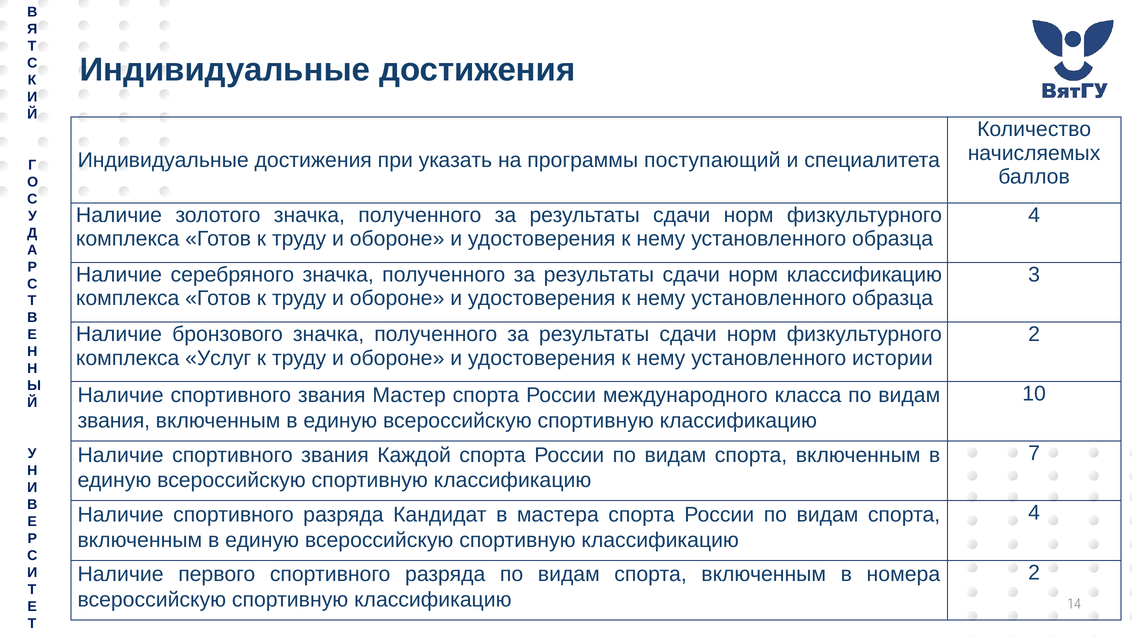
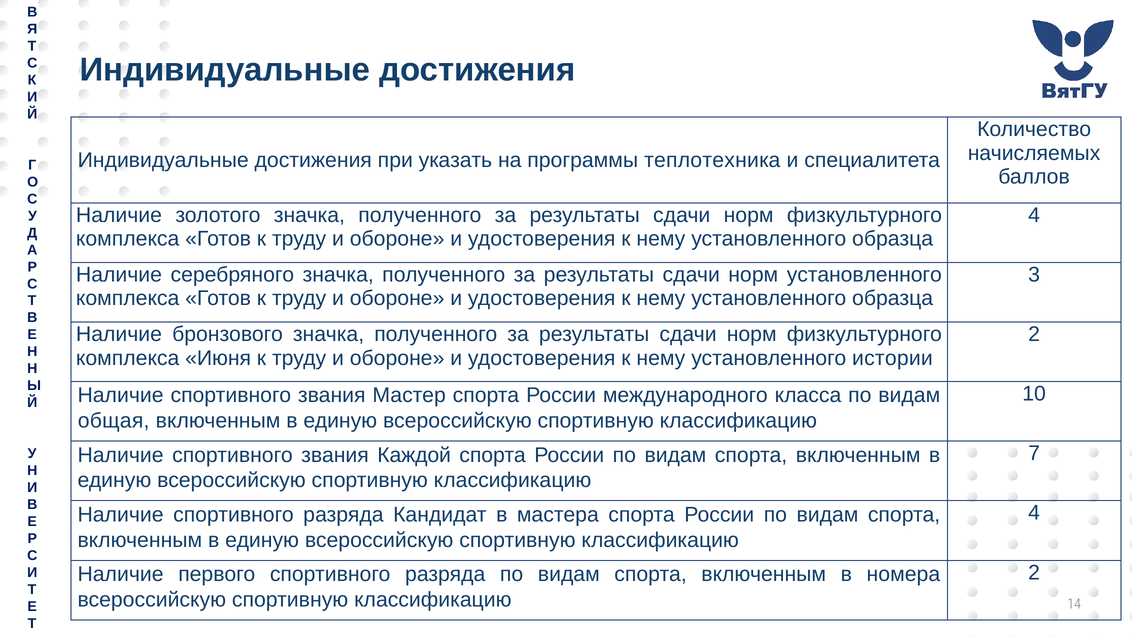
поступающий: поступающий -> теплотехника (712, 160)
норм классификацию: классификацию -> установленного (864, 275)
Услуг: Услуг -> Июня (218, 358)
звания: звания -> общая (114, 421)
